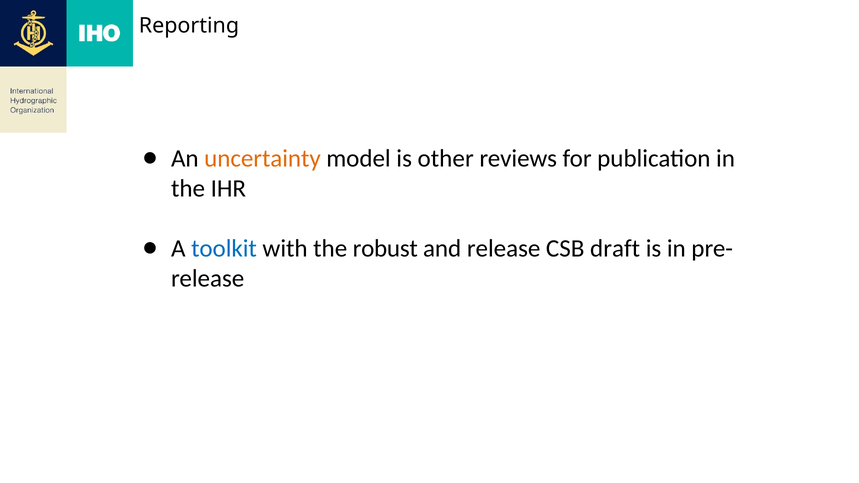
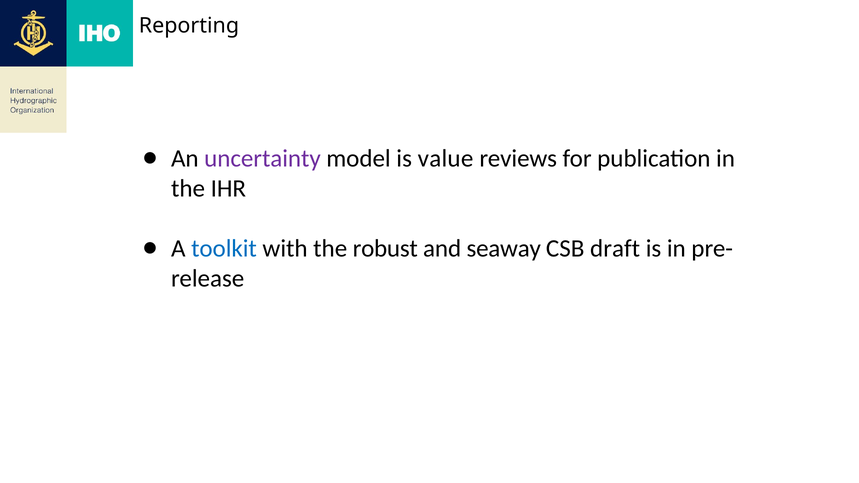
uncertainty colour: orange -> purple (262, 158)
other: other -> value (446, 158)
and release: release -> seaway (504, 249)
